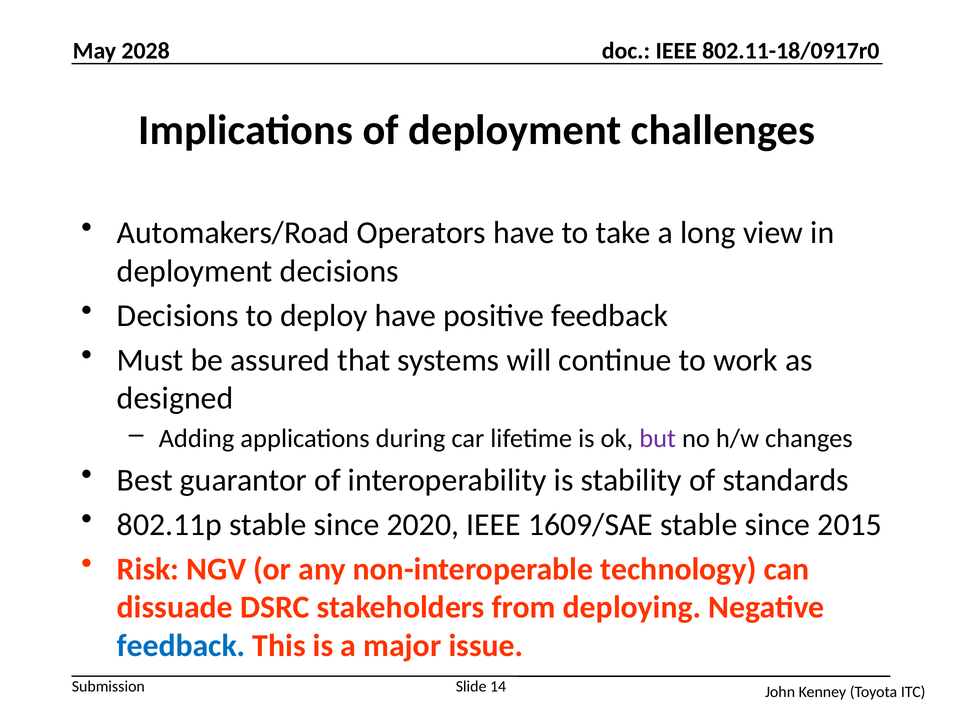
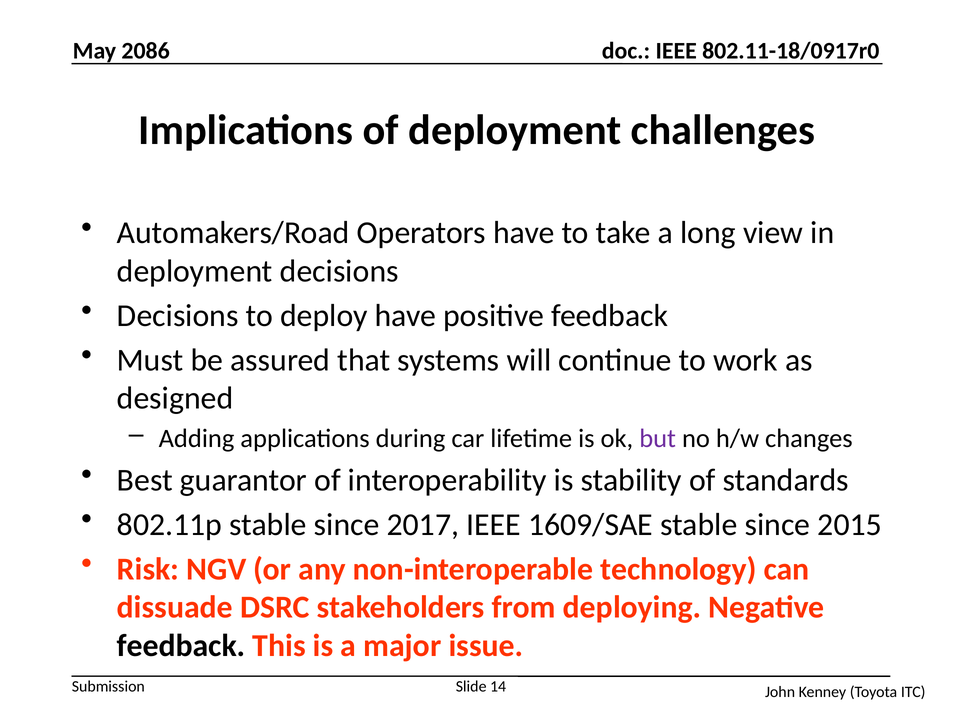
2028: 2028 -> 2086 (146, 51)
2020: 2020 -> 2017 (423, 524)
feedback colour: blue -> black (181, 645)
